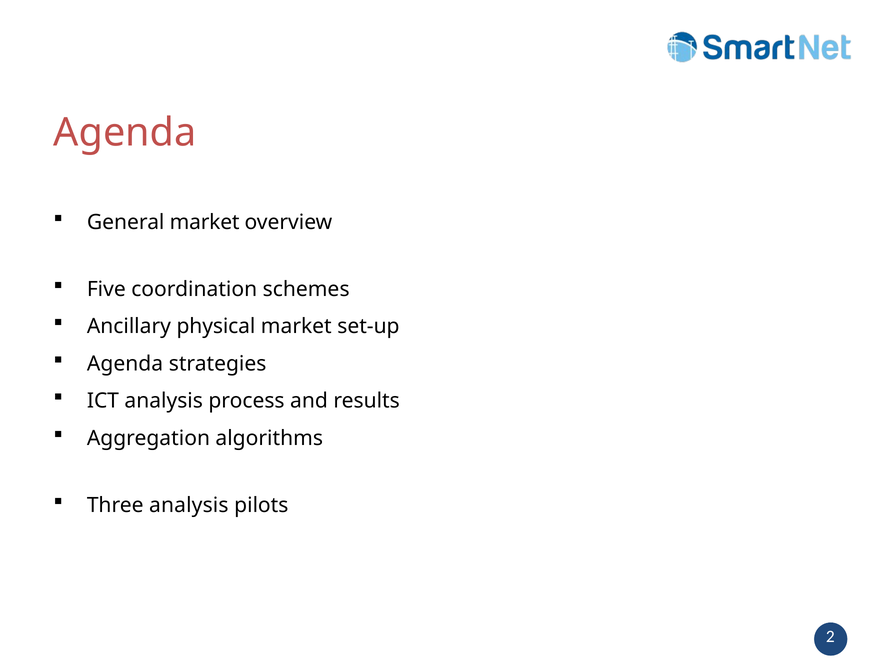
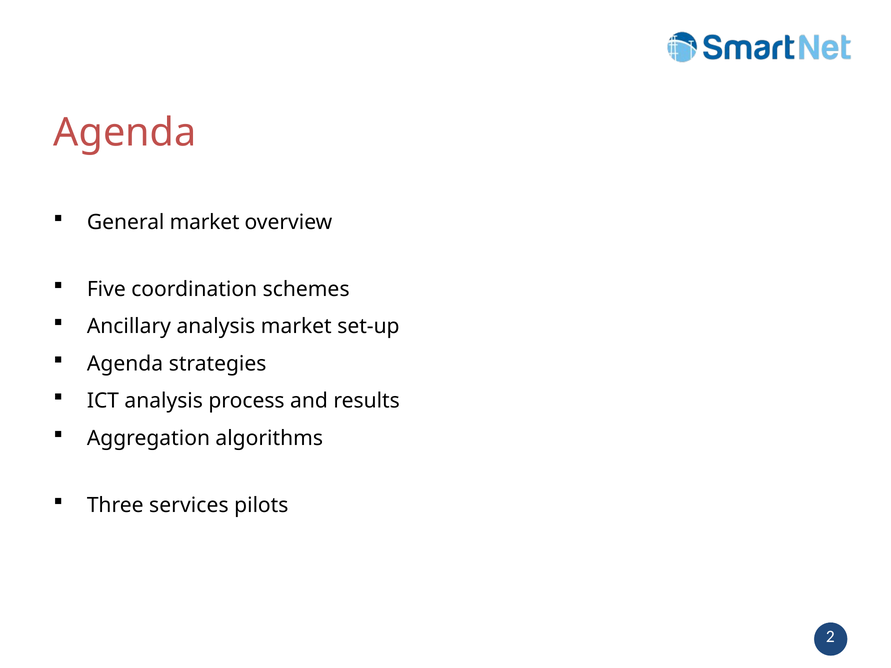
Ancillary physical: physical -> analysis (216, 327)
Three analysis: analysis -> services (189, 505)
